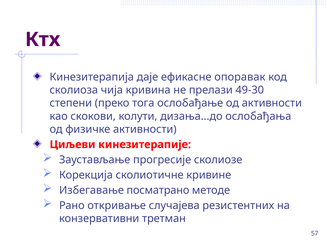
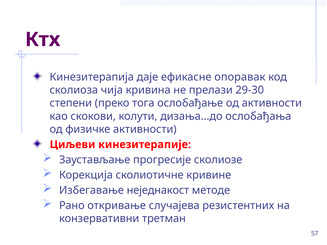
49-30: 49-30 -> 29-30 (250, 90)
посматрано: посматрано -> неједнакост (158, 190)
